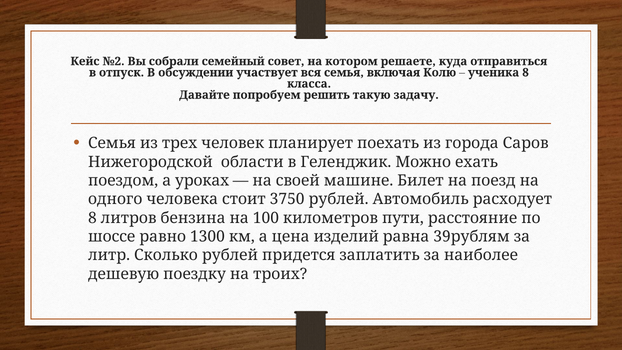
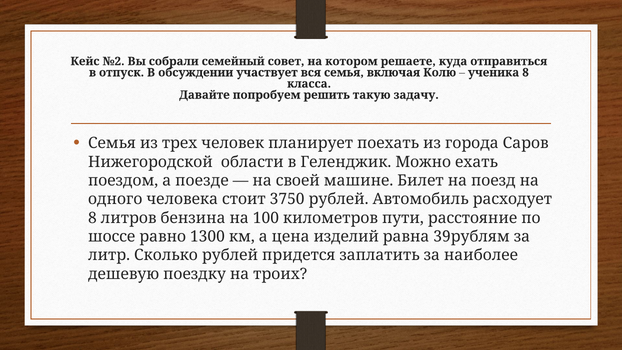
уроках: уроках -> поезде (202, 181)
